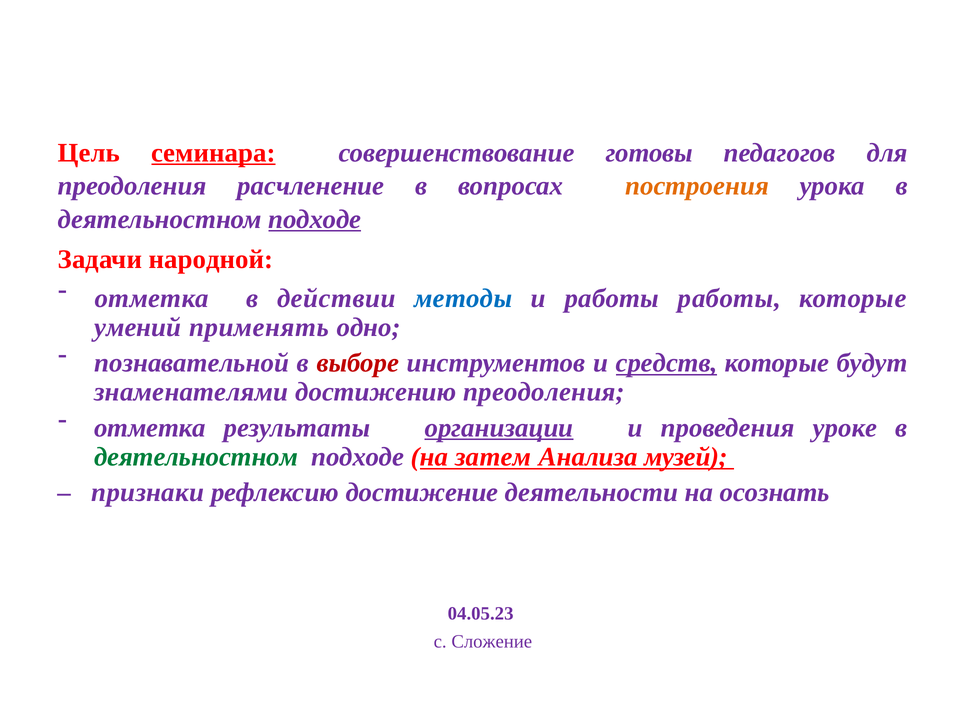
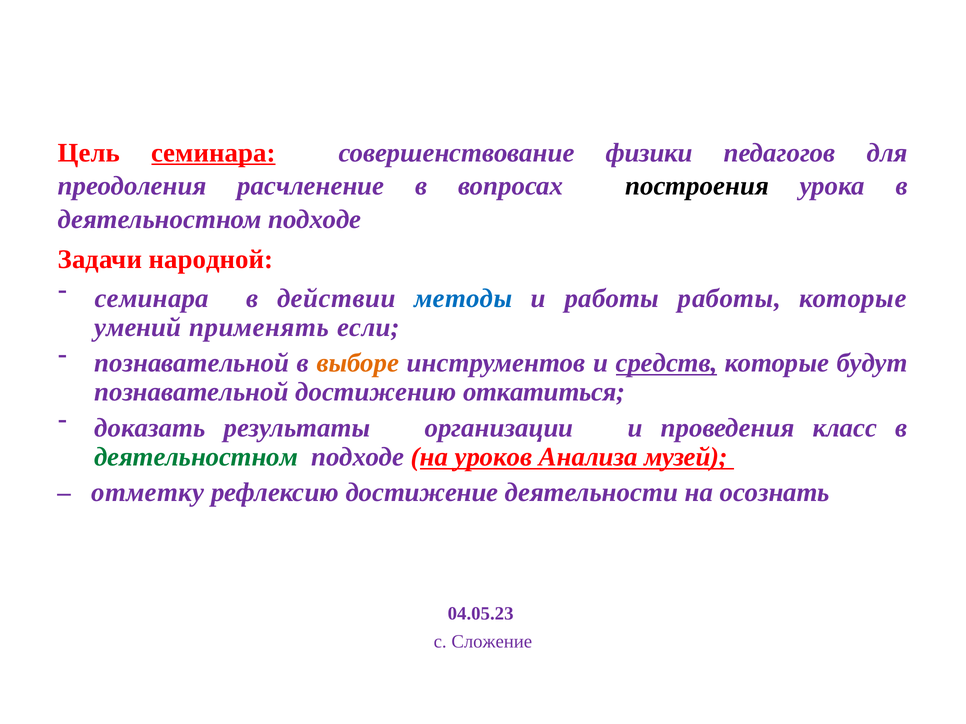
готовы: готовы -> физики (649, 153)
построения colour: orange -> black (697, 186)
подходе underline: present -> none (315, 220)
отметка: отметка -> семинара (152, 299)
одно: одно -> если (368, 328)
выборе colour: red -> orange (358, 363)
знаменателями: знаменателями -> познавательной (191, 392)
достижению преодоления: преодоления -> откатиться (544, 392)
отметка: отметка -> доказать (150, 428)
организации underline: present -> none (499, 428)
уроке: уроке -> класс (845, 428)
затем: затем -> уроков (493, 457)
признаки: признаки -> отметку (148, 493)
